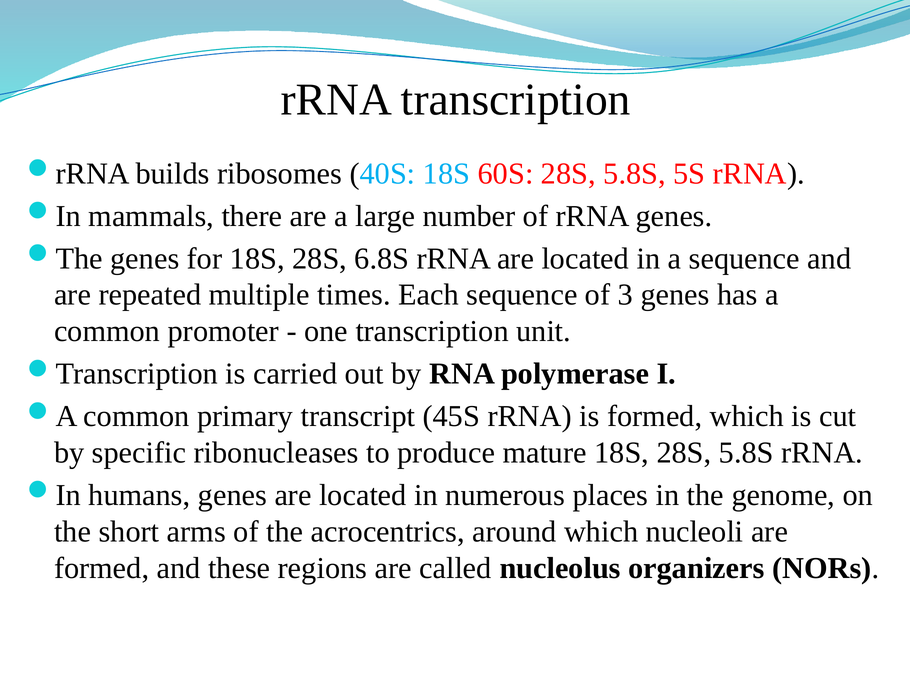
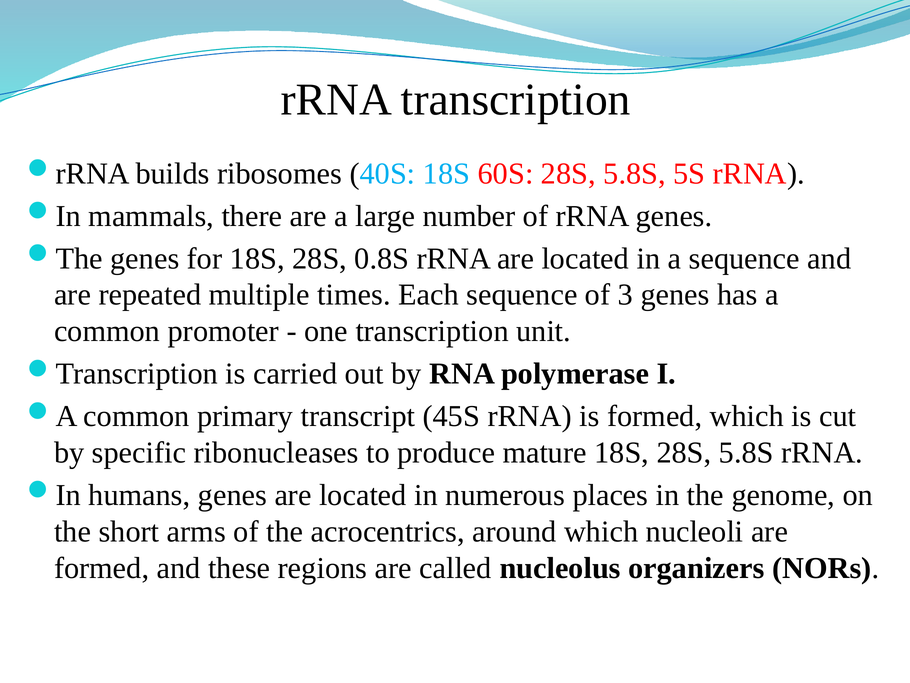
6.8S: 6.8S -> 0.8S (382, 258)
